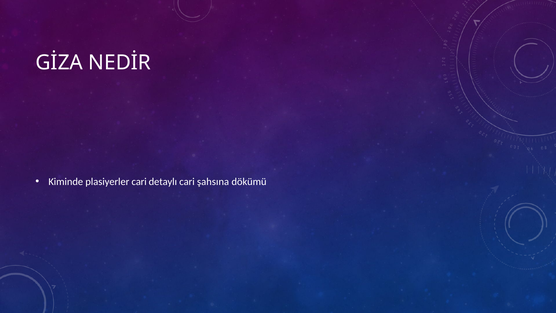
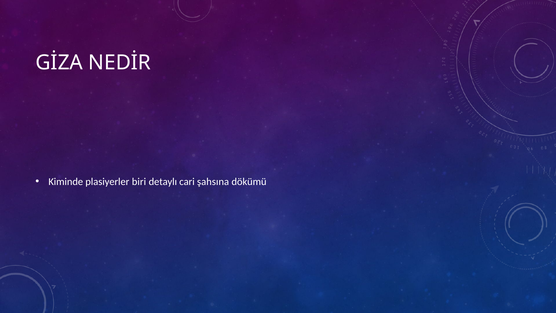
plasiyerler cari: cari -> biri (139, 182)
